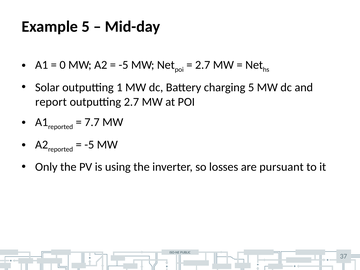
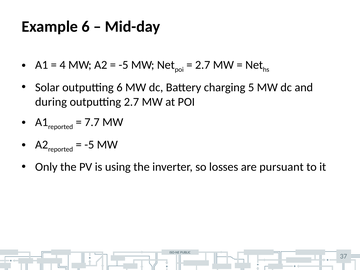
Example 5: 5 -> 6 (86, 27)
0: 0 -> 4 (63, 65)
outputting 1: 1 -> 6 (119, 87)
report: report -> during (51, 102)
